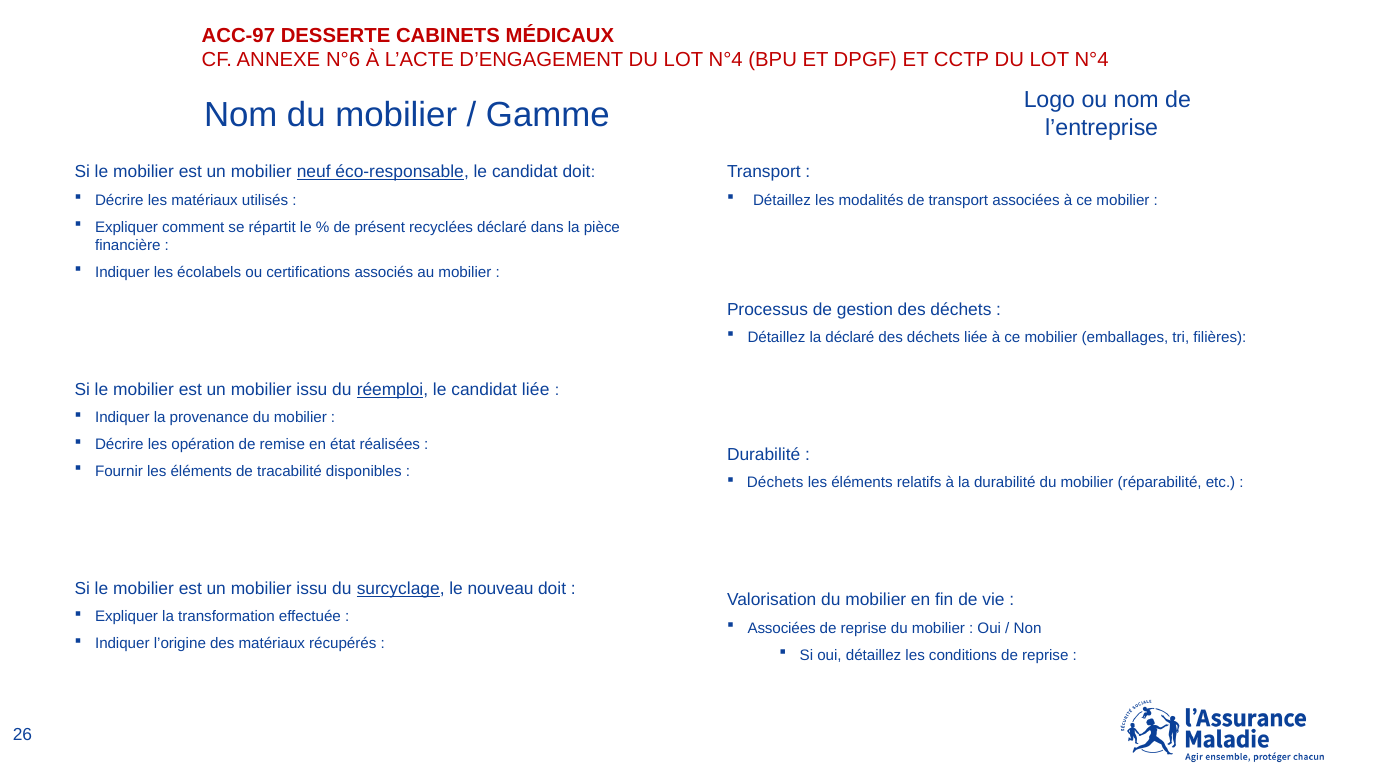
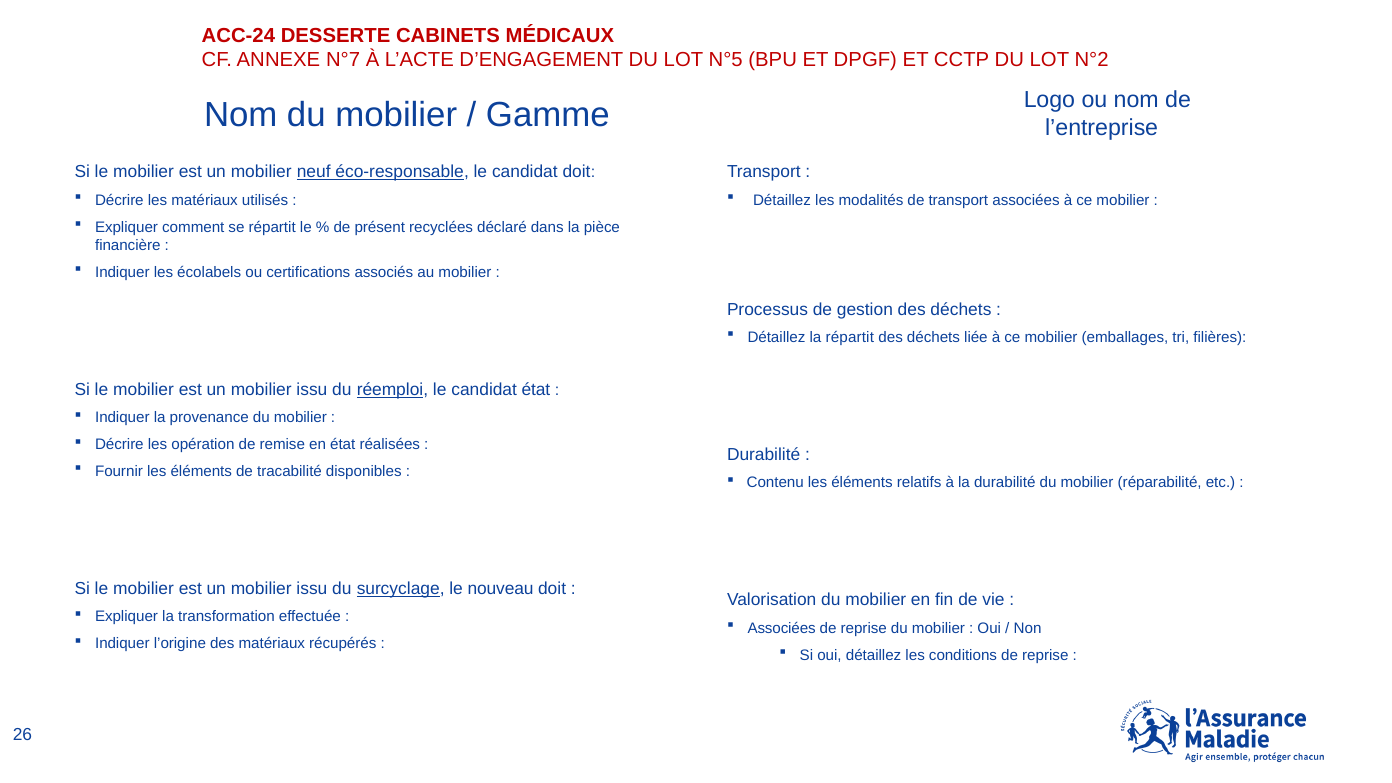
ACC-97: ACC-97 -> ACC-24 (238, 35)
N°6: N°6 -> N°7 (343, 60)
D’ENGAGEMENT DU LOT N°4: N°4 -> N°5 (726, 60)
CCTP DU LOT N°4: N°4 -> N°2 (1092, 60)
la déclaré: déclaré -> répartit (850, 338)
candidat liée: liée -> état (536, 389)
Déchets: Déchets -> Contenu (775, 483)
